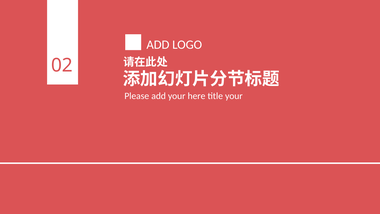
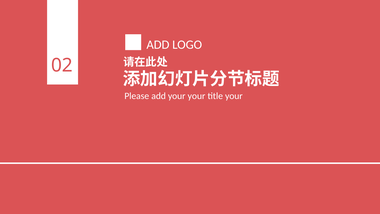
your here: here -> your (197, 96)
